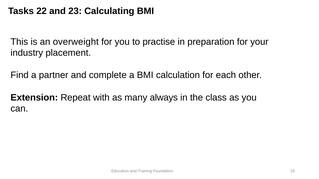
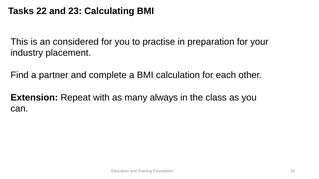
overweight: overweight -> considered (76, 42)
